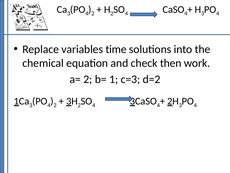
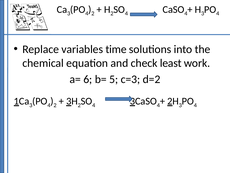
then: then -> least (171, 63)
a= 2: 2 -> 6 (88, 79)
1: 1 -> 5 (114, 79)
